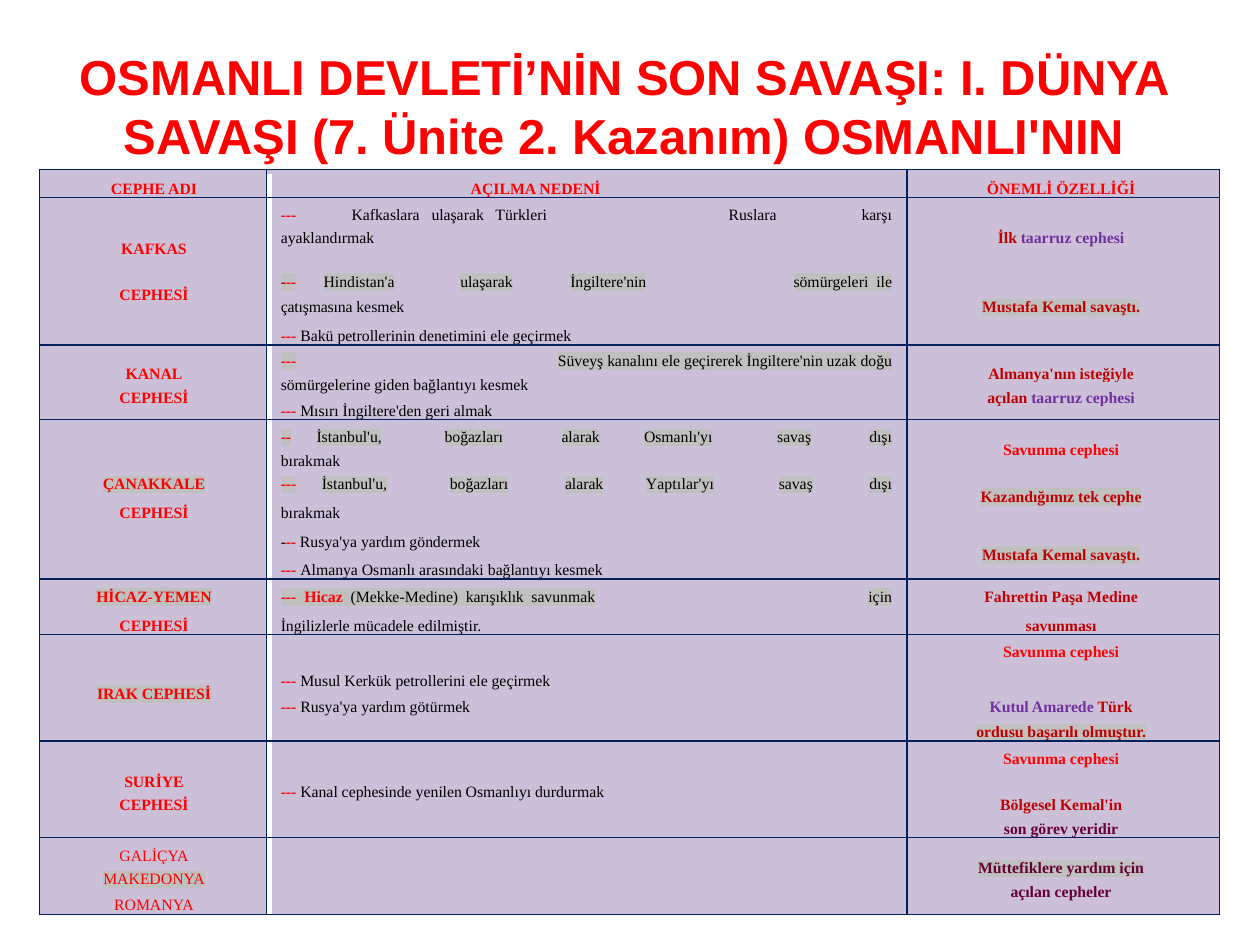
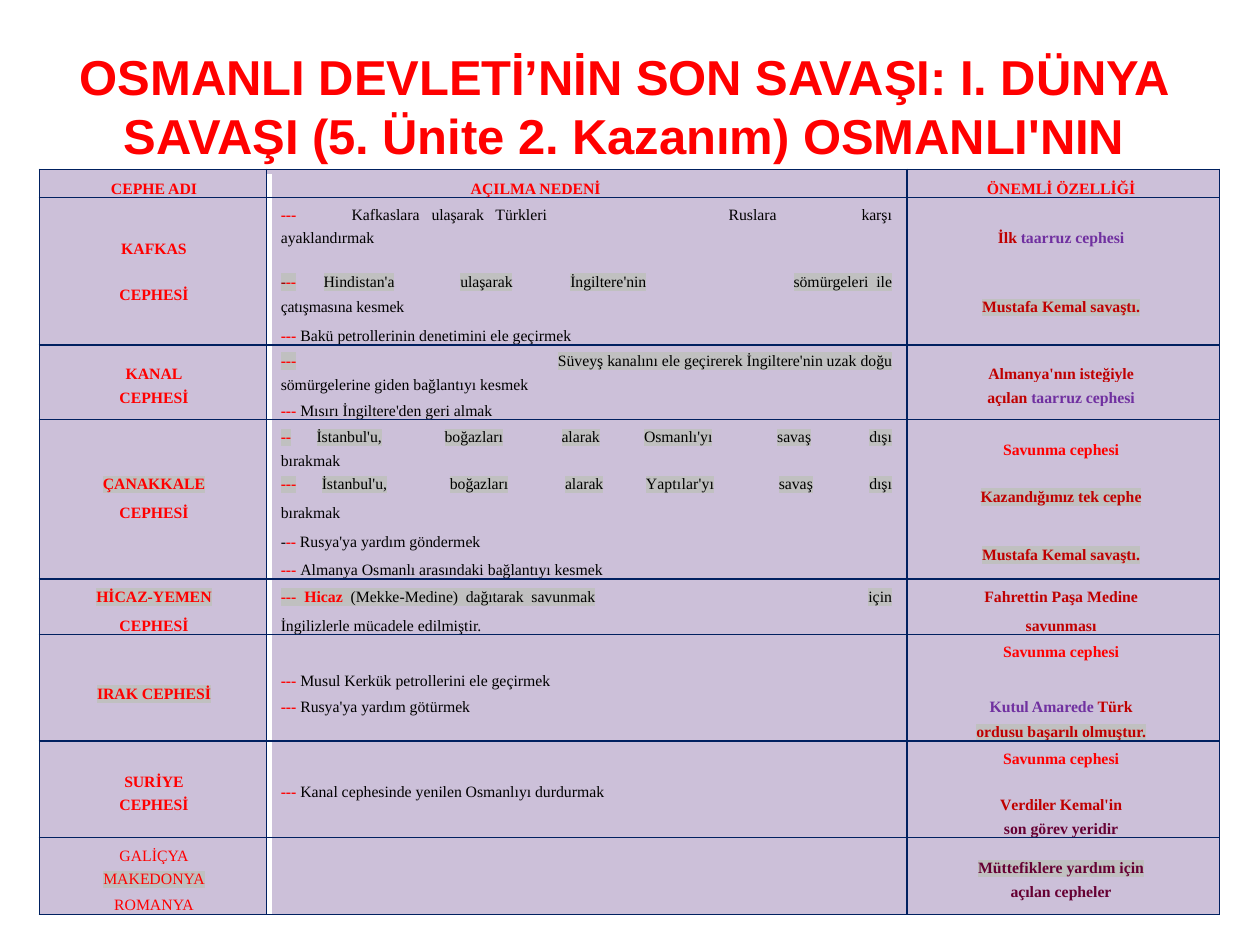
7: 7 -> 5 (341, 138)
karışıklık: karışıklık -> dağıtarak (495, 597)
Bölgesel: Bölgesel -> Verdiler (1028, 805)
